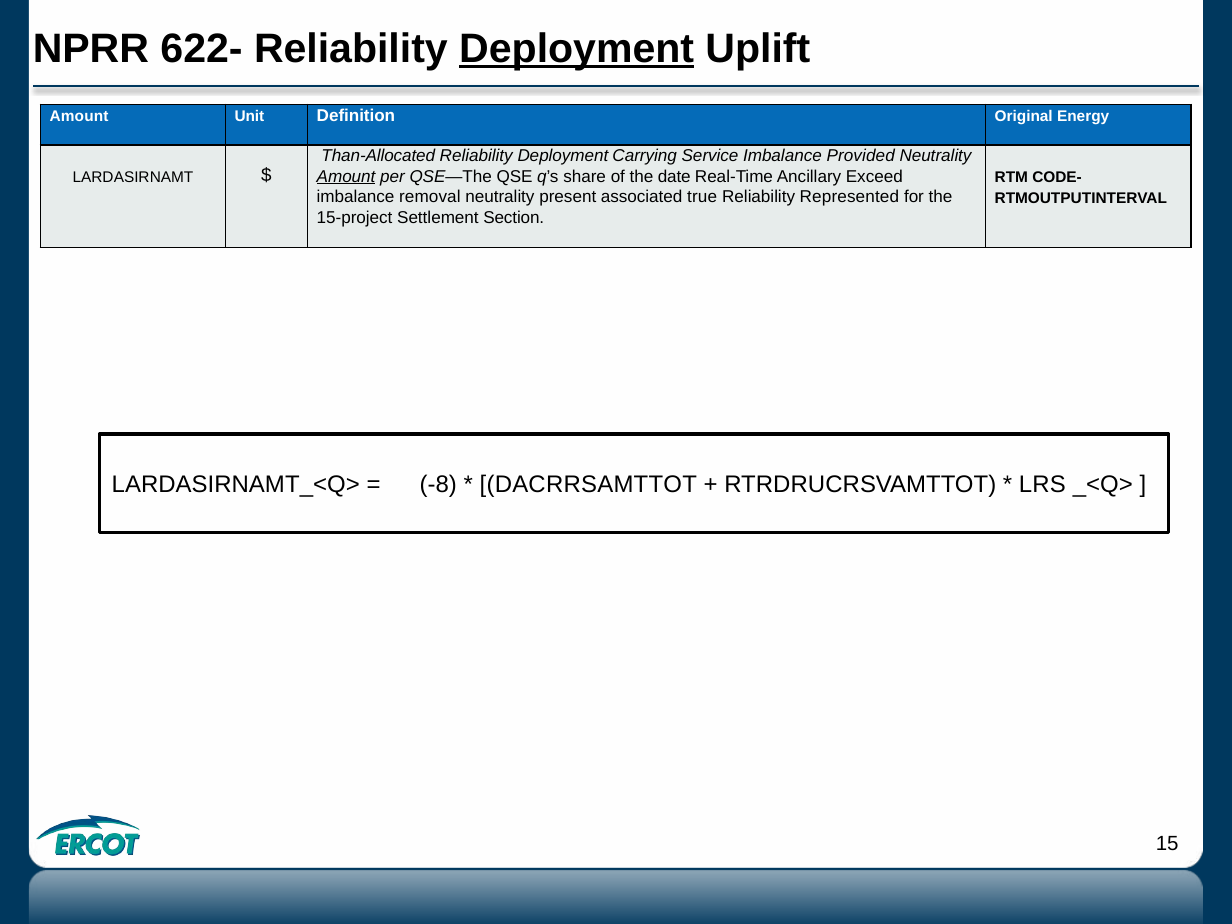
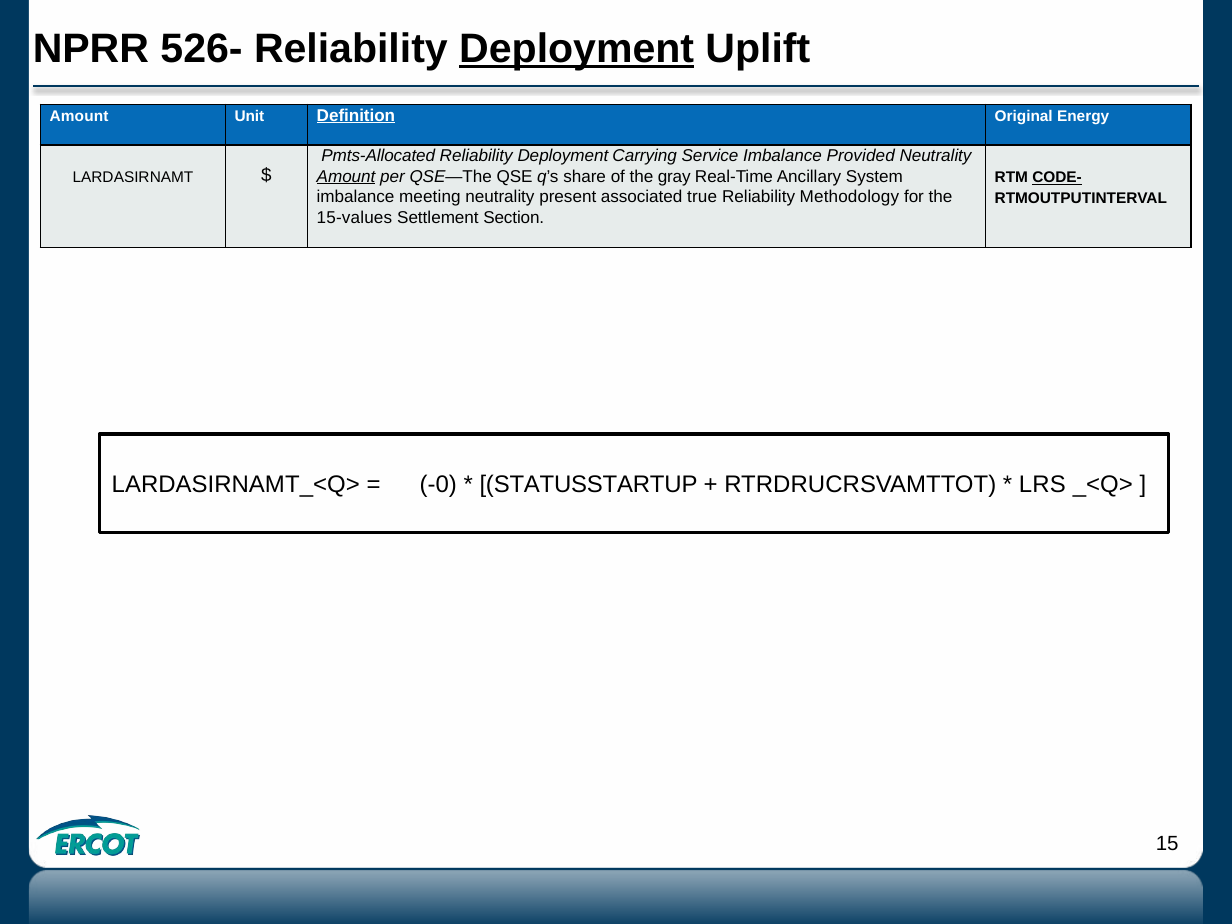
622-: 622- -> 526- (202, 49)
Definition underline: none -> present (356, 115)
Than-Allocated: Than-Allocated -> Pmts-Allocated (378, 156)
date: date -> gray (674, 177)
Exceed: Exceed -> System (874, 177)
CODE- underline: none -> present (1057, 178)
removal: removal -> meeting (430, 197)
Represented: Represented -> Methodology (849, 197)
15-project: 15-project -> 15-values (354, 218)
-8: -8 -> -0 (438, 485)
DACRRSAMTTOT: DACRRSAMTTOT -> STATUSSTARTUP (588, 485)
